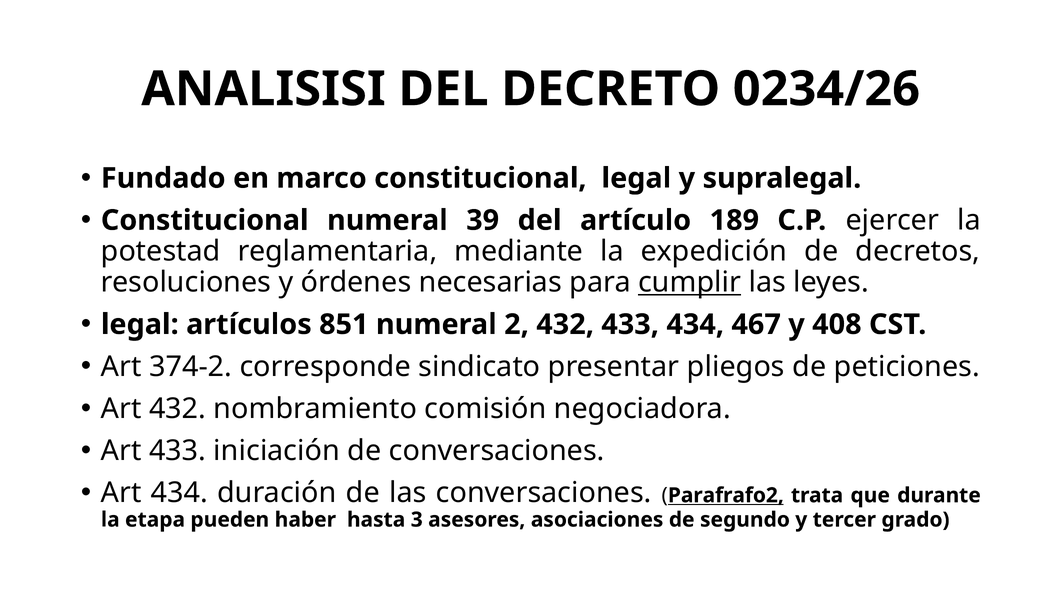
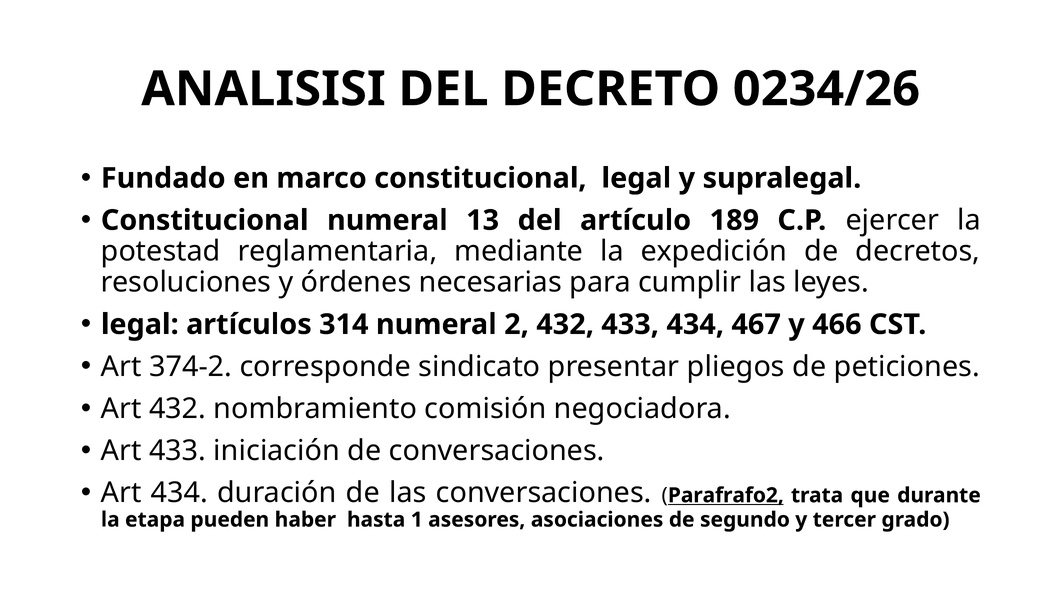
39: 39 -> 13 (483, 220)
cumplir underline: present -> none (690, 283)
851: 851 -> 314 (344, 325)
408: 408 -> 466 (837, 325)
3: 3 -> 1 (417, 520)
